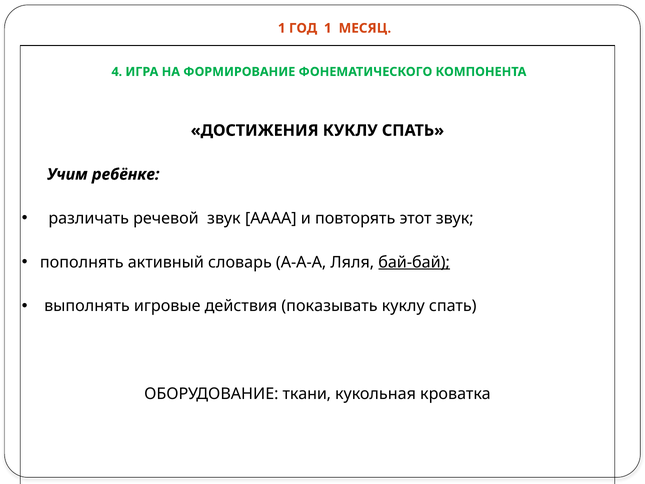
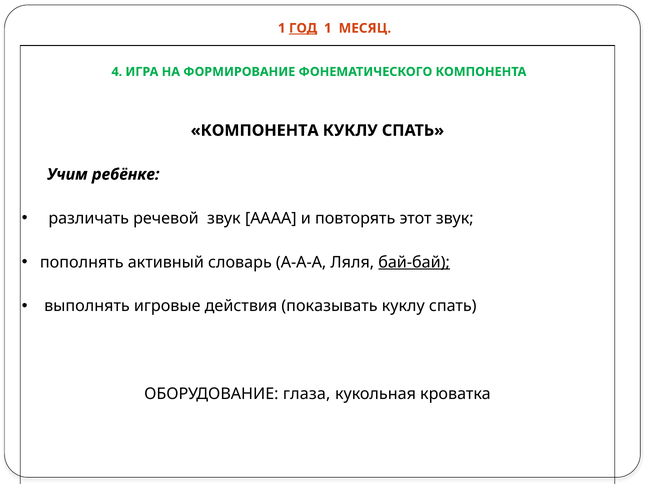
ГОД underline: none -> present (303, 28)
ДОСТИЖЕНИЯ: ДОСТИЖЕНИЯ -> КОМПОНЕНТА (255, 130)
ткани: ткани -> глаза (307, 394)
